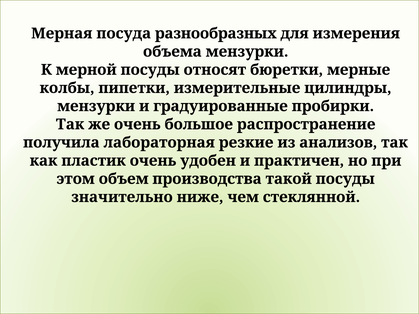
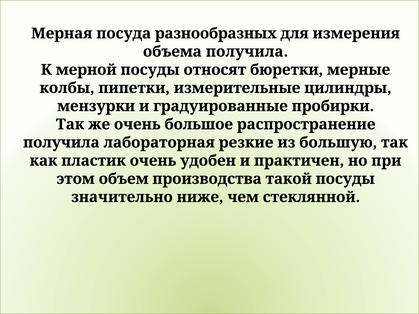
объема мензурки: мензурки -> получила (247, 52)
анализов: анализов -> большую (338, 143)
